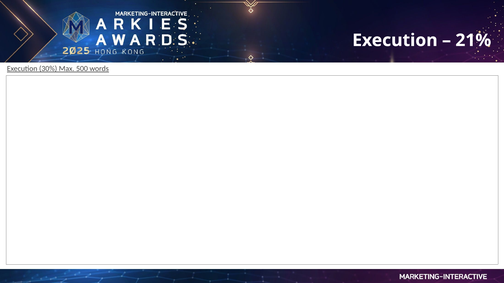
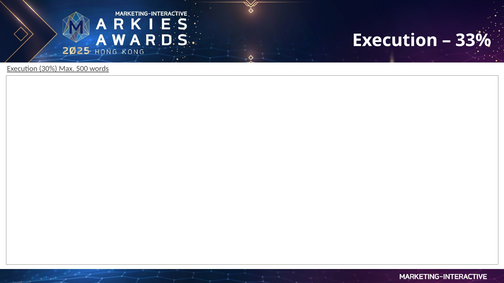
21%: 21% -> 33% (473, 40)
